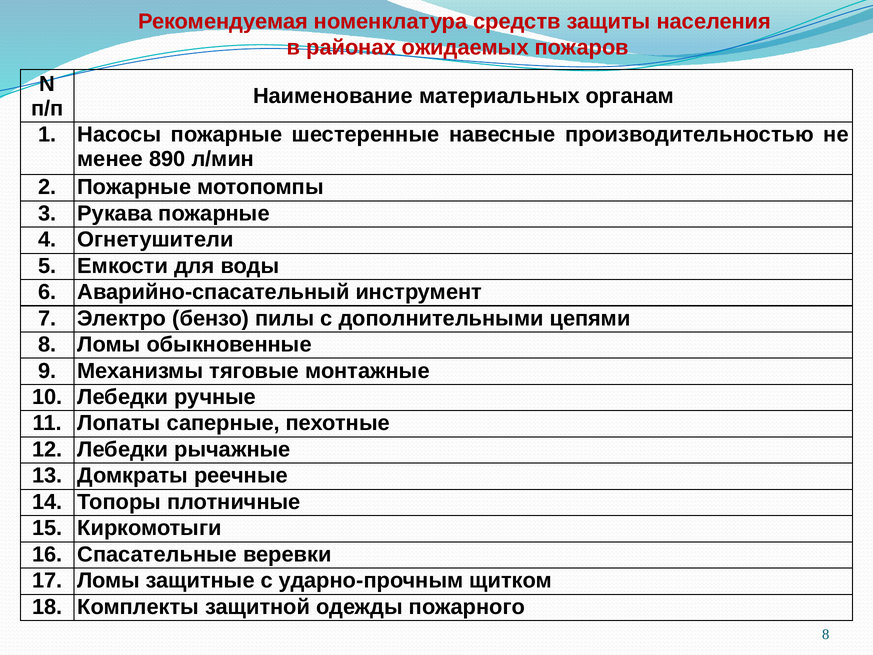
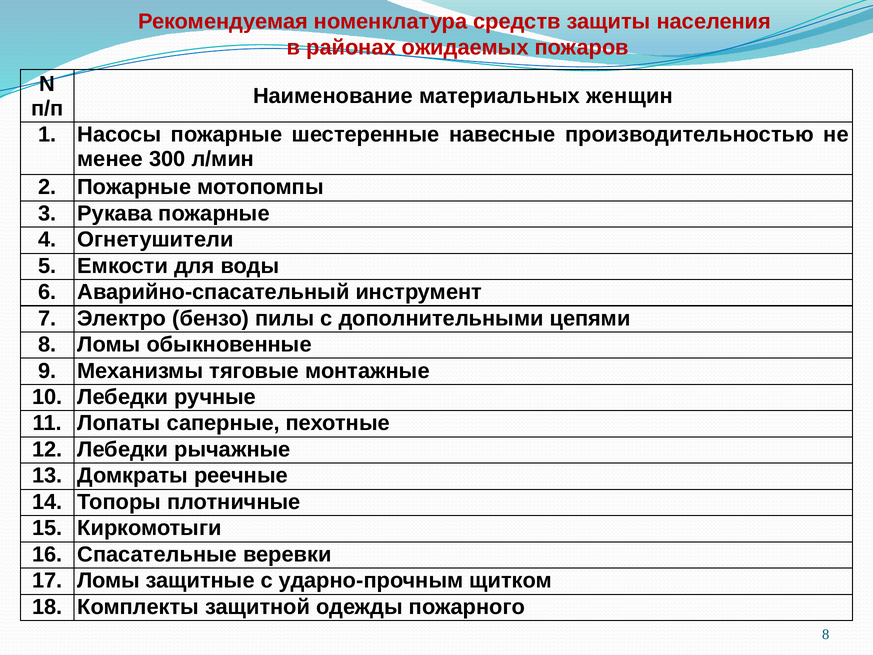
органам: органам -> женщин (630, 96)
890: 890 -> 300 (167, 159)
